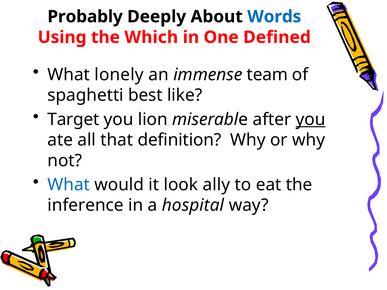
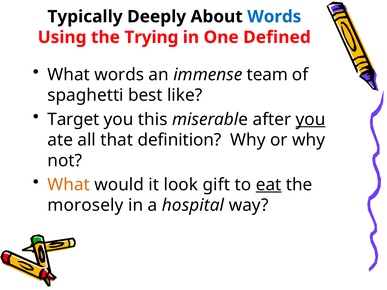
Probably: Probably -> Typically (85, 17)
Which: Which -> Trying (151, 37)
What lonely: lonely -> words (119, 75)
lion: lion -> this (153, 119)
What colour: blue -> orange (69, 185)
ally: ally -> gift (216, 185)
eat underline: none -> present (269, 185)
inference: inference -> morosely (85, 205)
